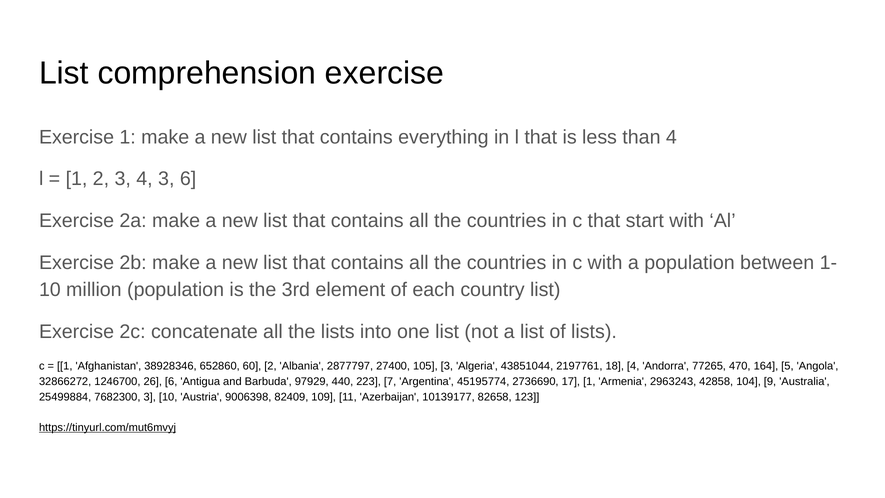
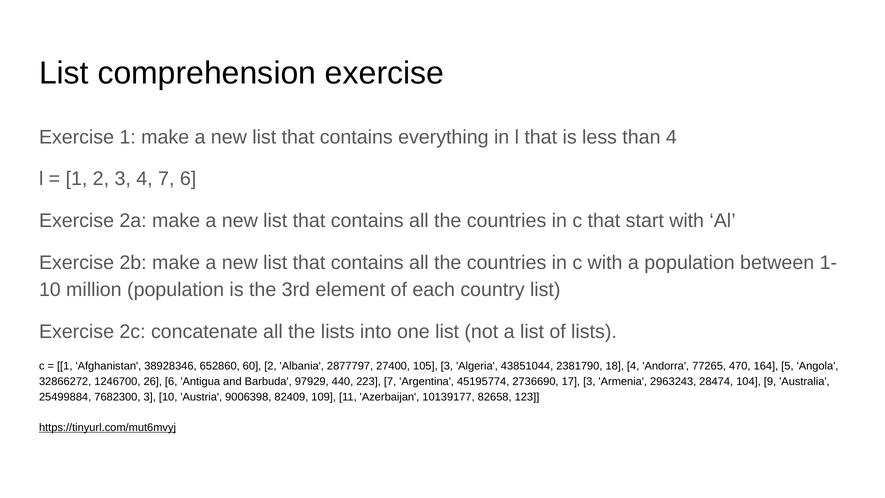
4 3: 3 -> 7 (166, 179)
2197761: 2197761 -> 2381790 (579, 366)
17 1: 1 -> 3 (589, 381)
42858: 42858 -> 28474 (716, 381)
